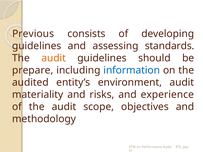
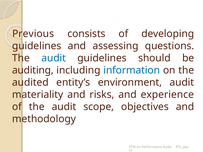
standards: standards -> questions (170, 46)
audit colour: orange -> blue (54, 58)
prepare: prepare -> auditing (33, 70)
